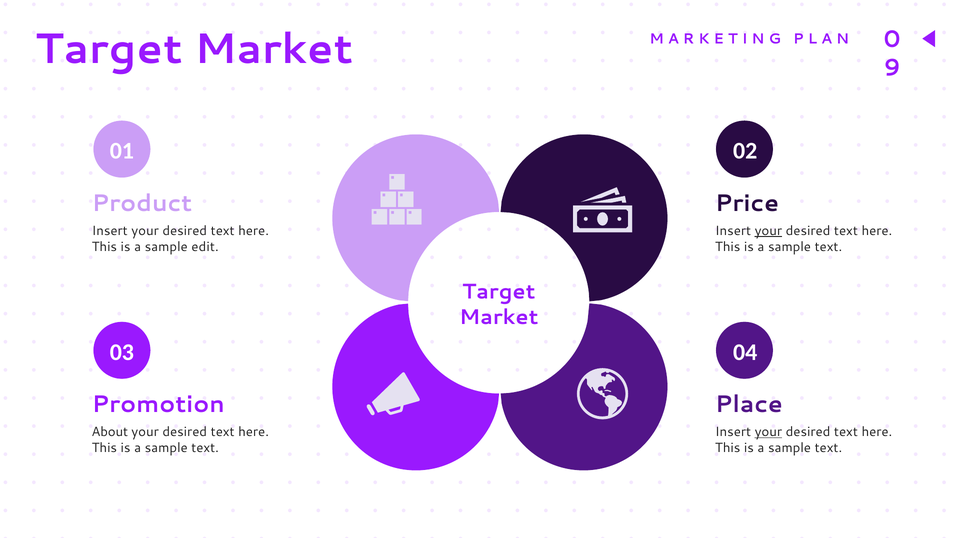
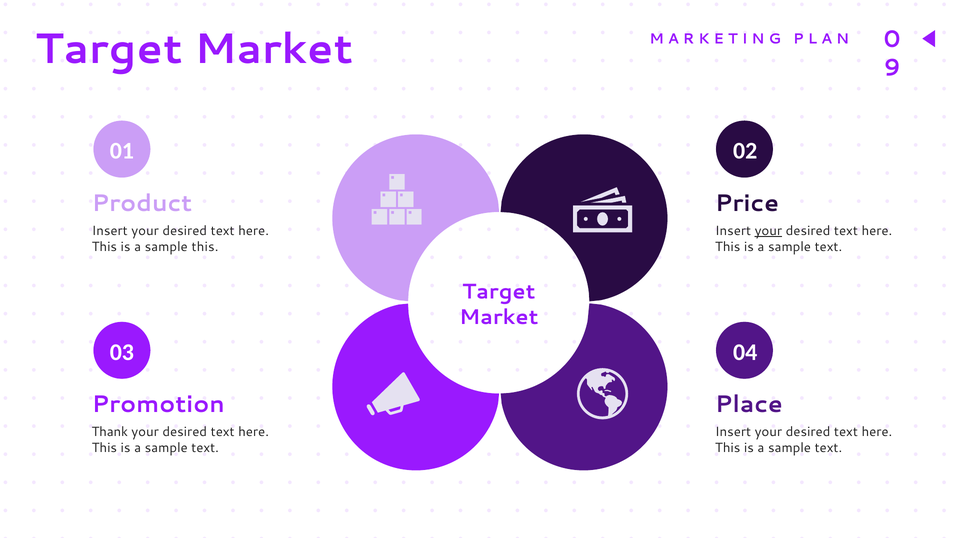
sample edit: edit -> this (205, 247)
About: About -> Thank (110, 432)
your underline: present -> none (768, 432)
